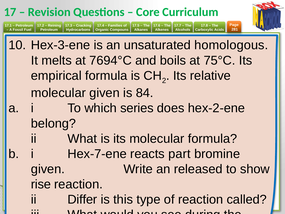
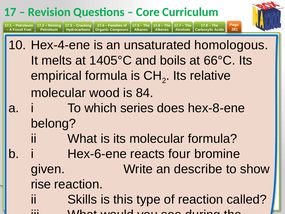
Hex-3-ene: Hex-3-ene -> Hex-4-ene (61, 45)
7694°C: 7694°C -> 1405°C (111, 60)
75°C: 75°C -> 66°C (220, 60)
molecular given: given -> wood (105, 93)
hex-2-ene: hex-2-ene -> hex-8-ene (216, 108)
Hex-7-ene: Hex-7-ene -> Hex-6-ene (97, 154)
part: part -> four (179, 154)
released: released -> describe (198, 169)
Differ: Differ -> Skills (82, 199)
